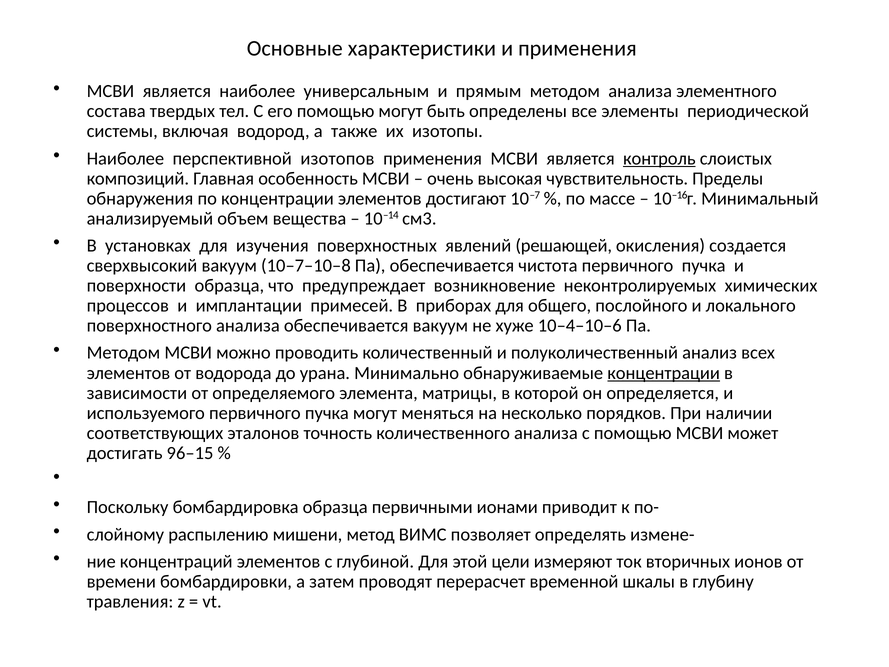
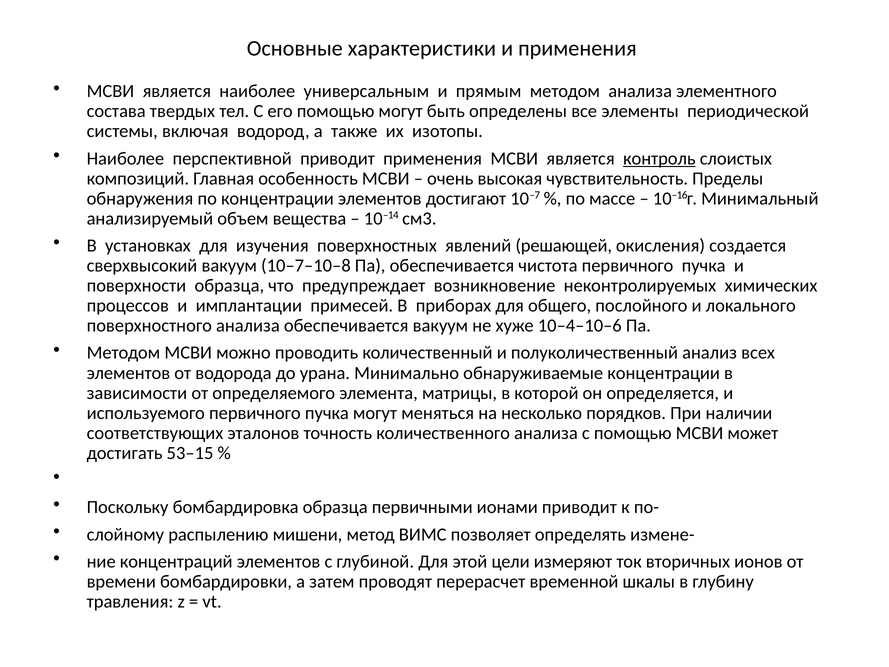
перспективной изотопов: изотопов -> приводит (338, 158)
концентрации underline: present -> none (664, 373)
96–15: 96–15 -> 53–15 (190, 453)
